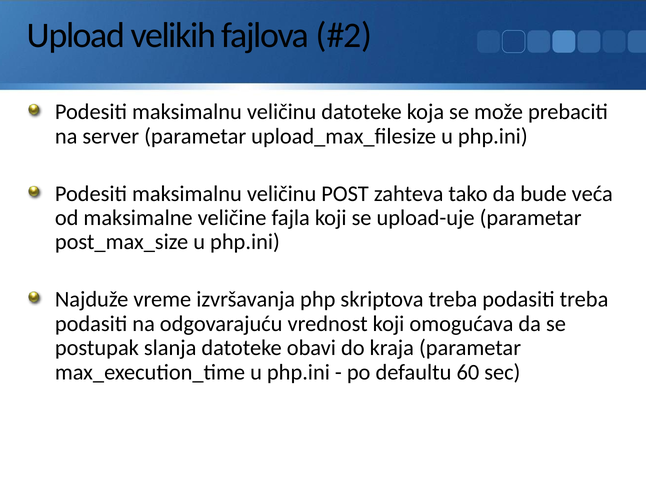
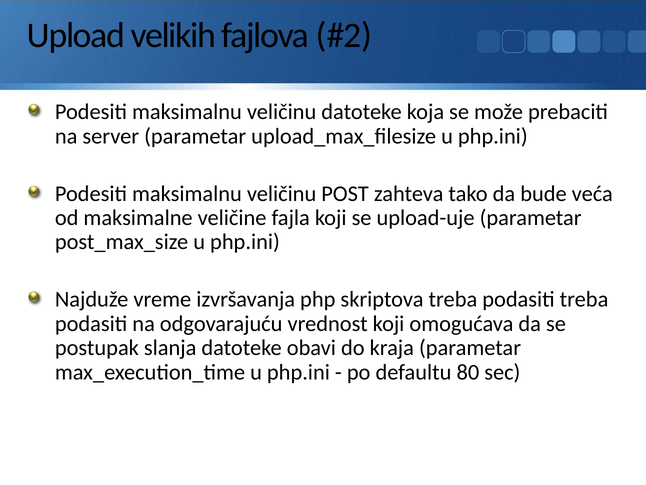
60: 60 -> 80 (468, 372)
